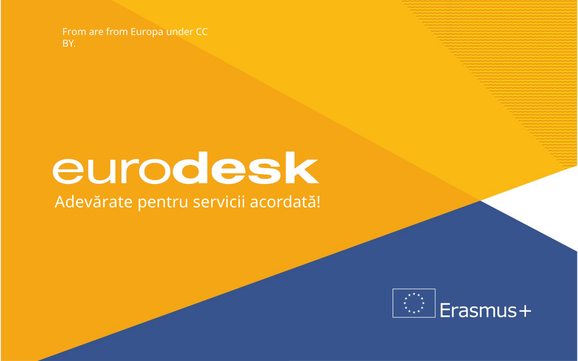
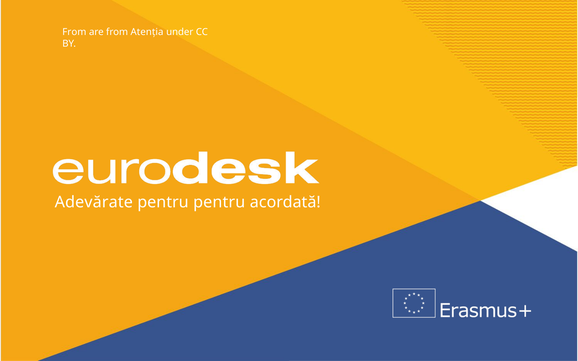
Europa: Europa -> Atenţia (147, 32)
pentru servicii: servicii -> pentru (219, 202)
